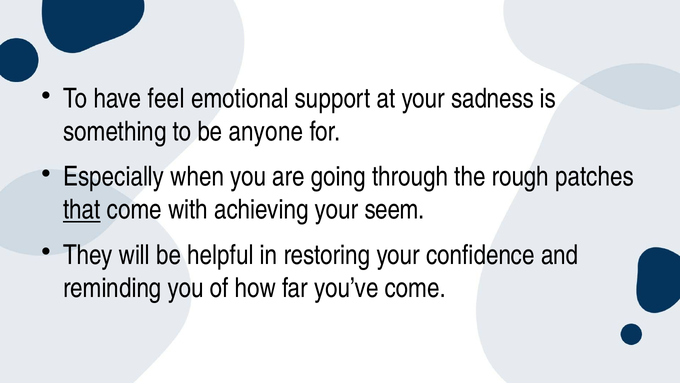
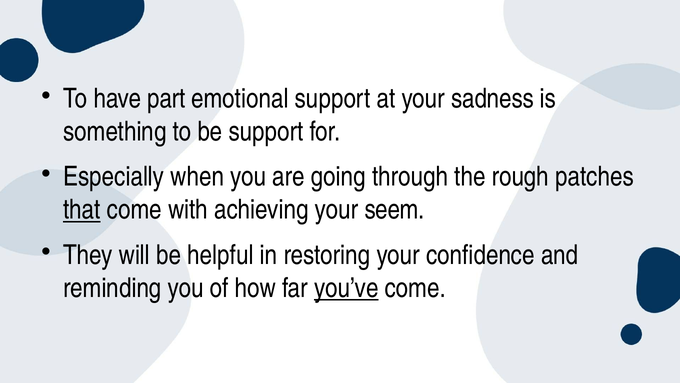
feel: feel -> part (166, 99)
be anyone: anyone -> support (266, 132)
you’ve underline: none -> present (346, 288)
